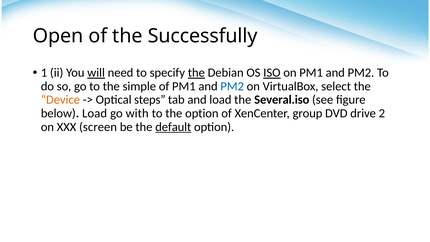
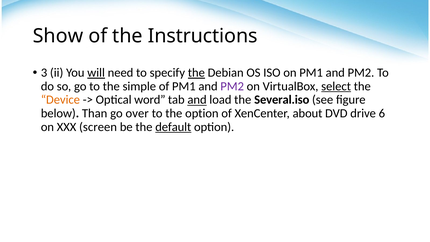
Open: Open -> Show (58, 36)
Successfully: Successfully -> Instructions (203, 36)
1: 1 -> 3 (44, 73)
ISO underline: present -> none (272, 73)
PM2 colour: blue -> purple (232, 86)
select underline: none -> present (336, 86)
steps: steps -> word (150, 100)
and underline: none -> present (197, 100)
below Load: Load -> Than (95, 113)
with: with -> over (137, 113)
group: group -> about (307, 113)
2: 2 -> 6 (382, 113)
